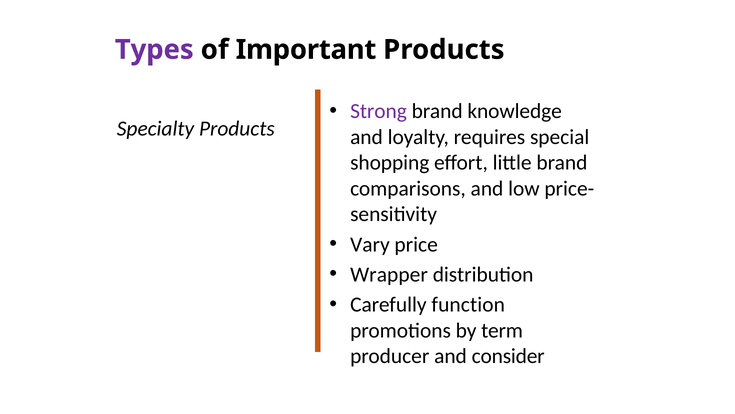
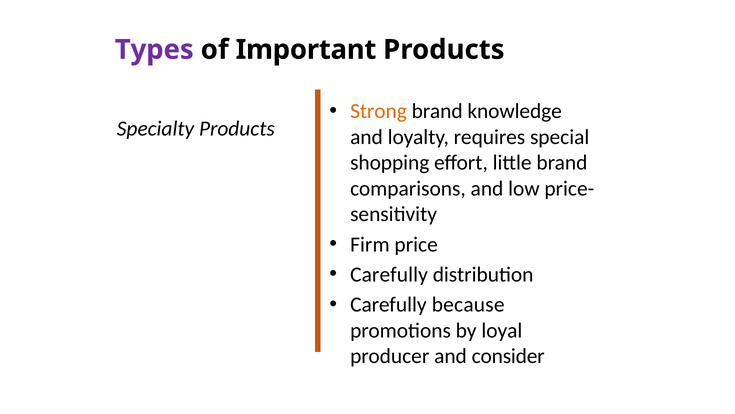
Strong colour: purple -> orange (378, 111)
Vary: Vary -> Firm (370, 244)
Wrapper: Wrapper -> Carefully (389, 274)
function: function -> because (468, 304)
term: term -> loyal (502, 330)
